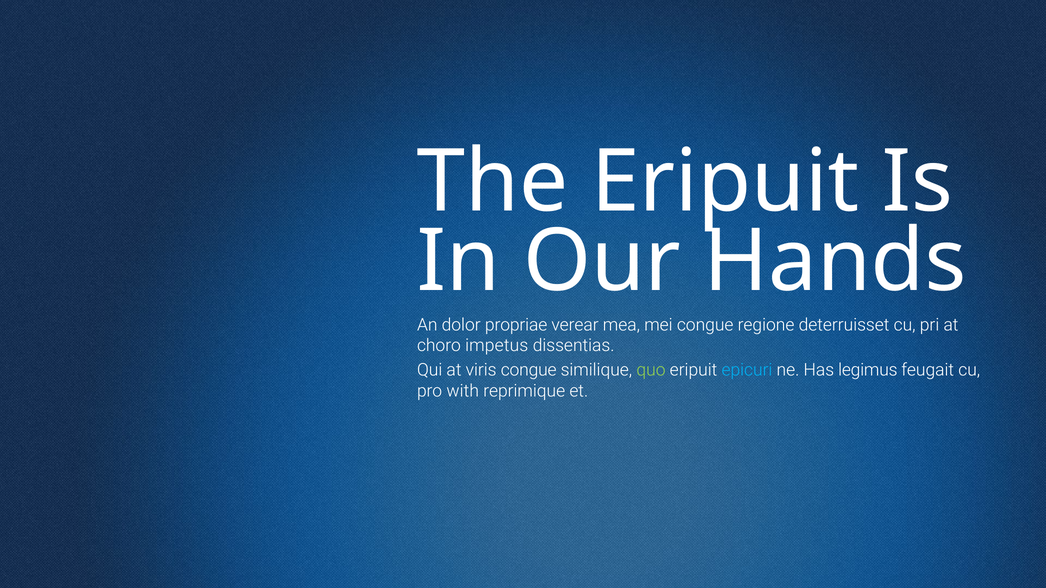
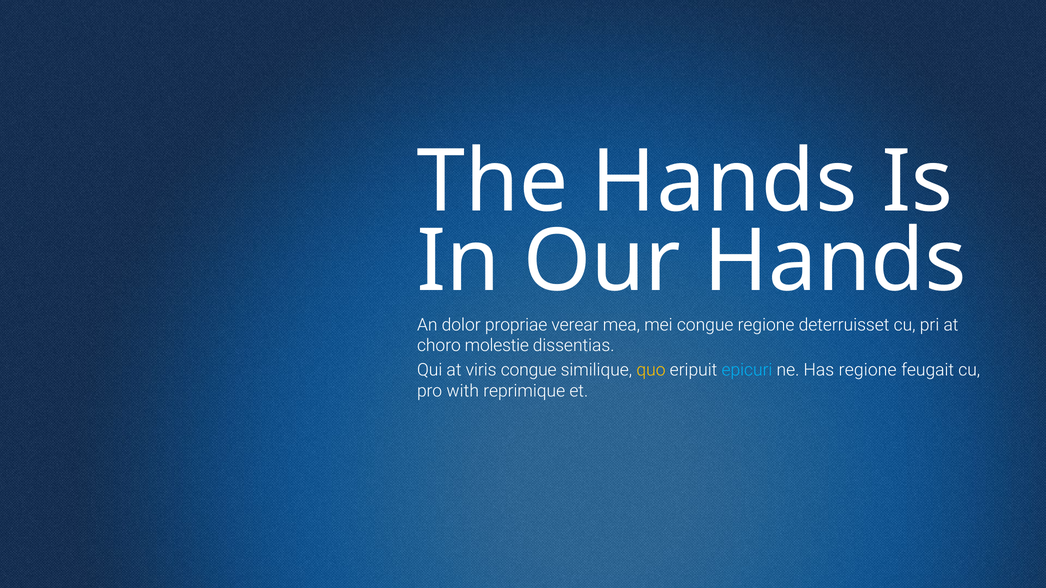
The Eripuit: Eripuit -> Hands (725, 182)
impetus: impetus -> molestie (497, 346)
quo colour: light green -> yellow (651, 370)
Has legimus: legimus -> regione (868, 370)
